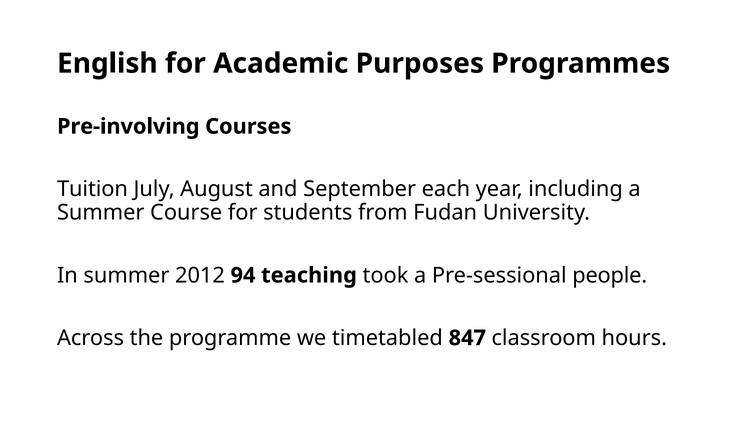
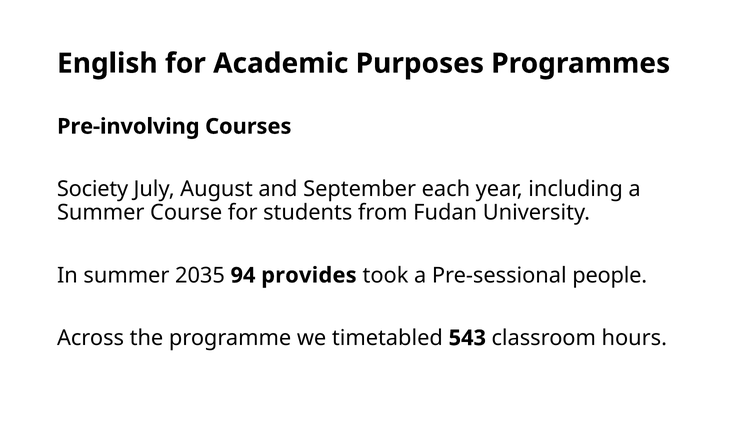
Tuition: Tuition -> Society (93, 189)
2012: 2012 -> 2035 (200, 275)
teaching: teaching -> provides (309, 275)
847: 847 -> 543 (467, 338)
